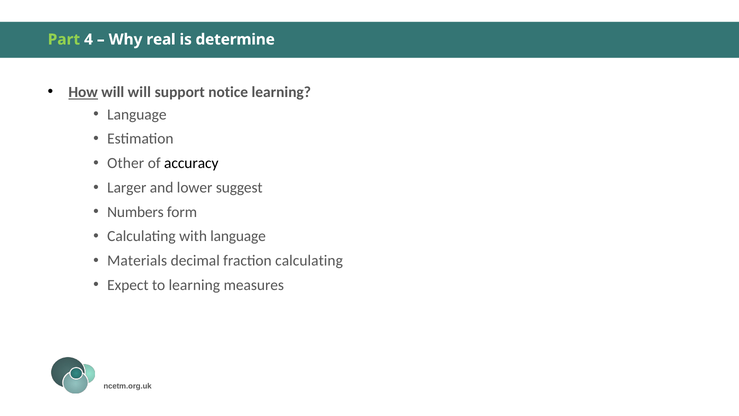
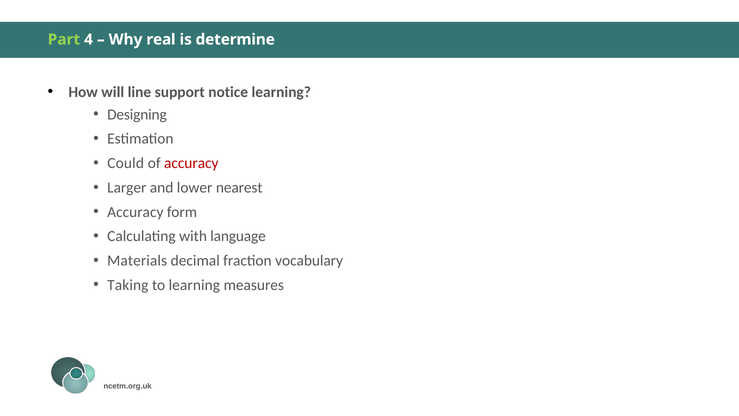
How underline: present -> none (83, 92)
will will: will -> line (139, 92)
Language: Language -> Designing (137, 114)
Other: Other -> Could (126, 163)
accuracy colour: black -> red (191, 163)
suggest: suggest -> nearest (239, 187)
Numbers: Numbers -> Accuracy (135, 212)
fraction calculating: calculating -> vocabulary (309, 260)
Expect: Expect -> Taking (128, 285)
